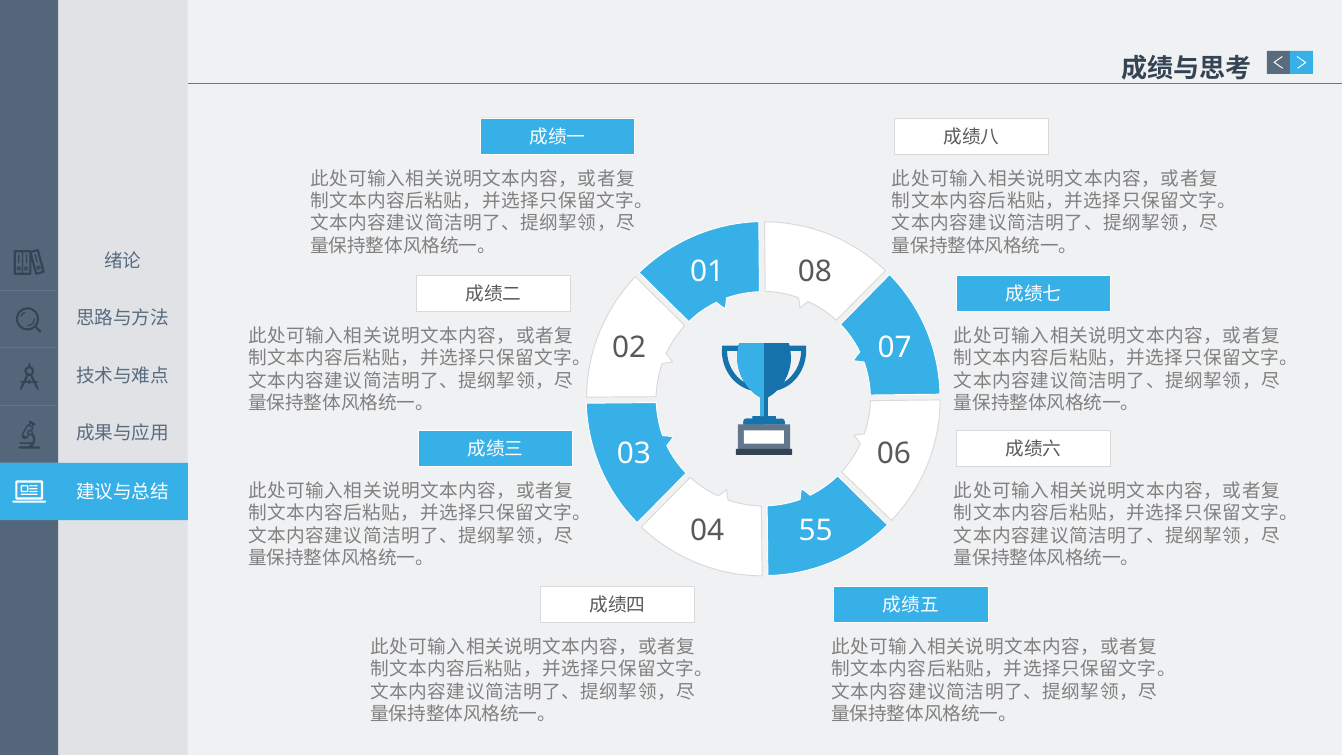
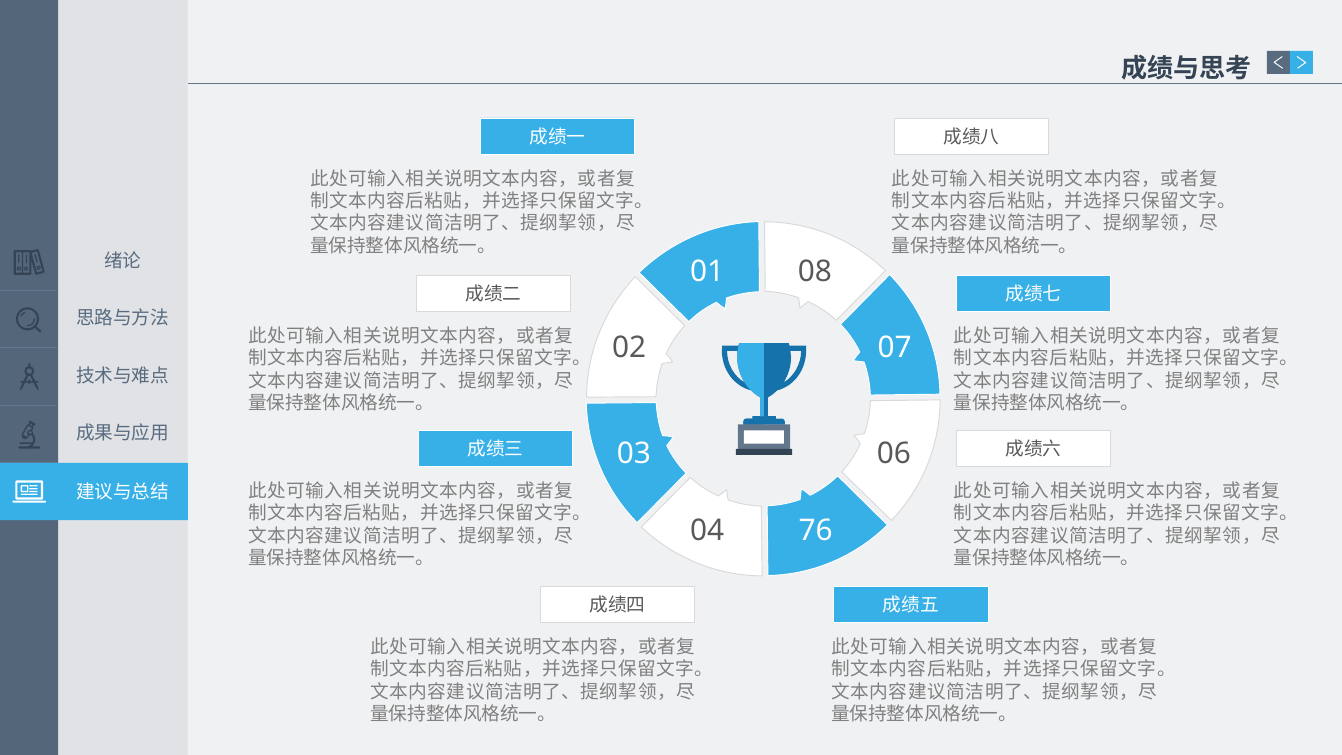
55: 55 -> 76 (816, 530)
